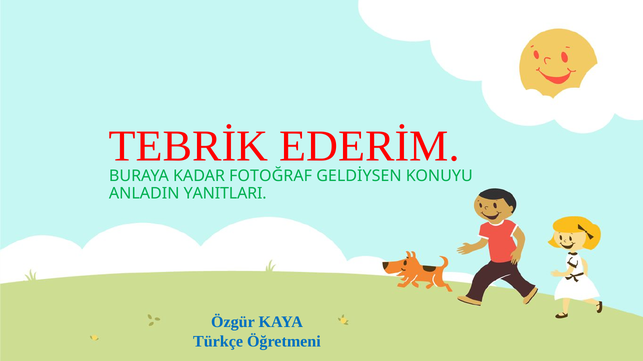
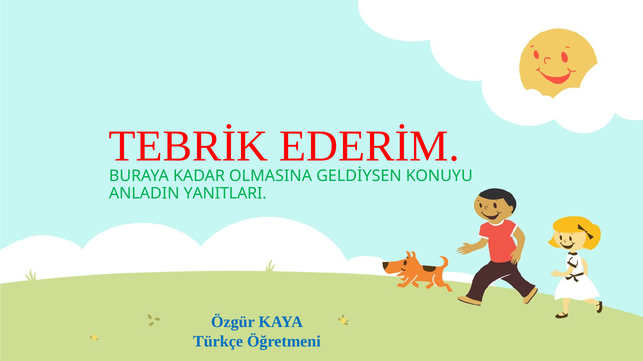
FOTOĞRAF: FOTOĞRAF -> OLMASINA (271, 176)
